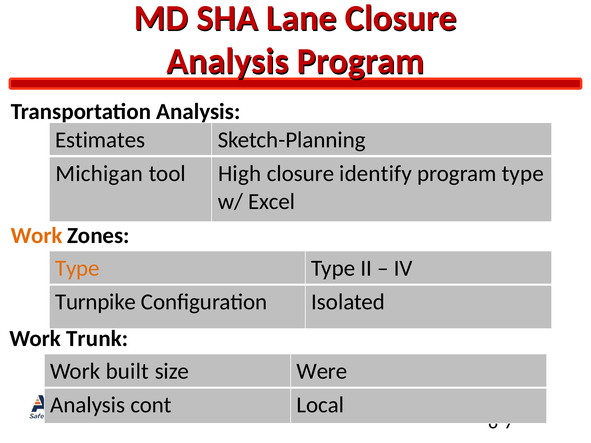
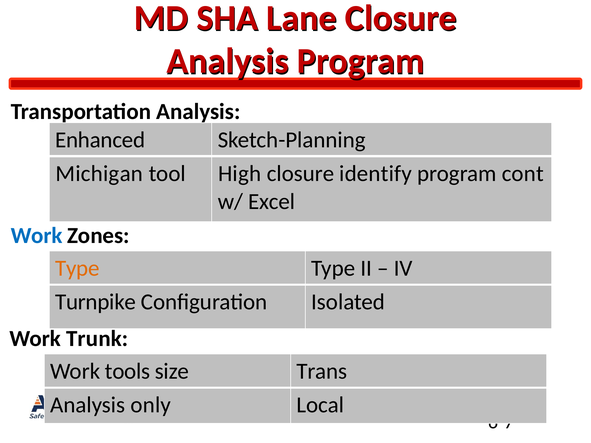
Estimates: Estimates -> Enhanced (100, 140)
program type: type -> cont (523, 174)
Work colour: orange -> blue (37, 236)
built: built -> tools (128, 372)
Were: Were -> Trans (322, 372)
cont: cont -> only (151, 405)
